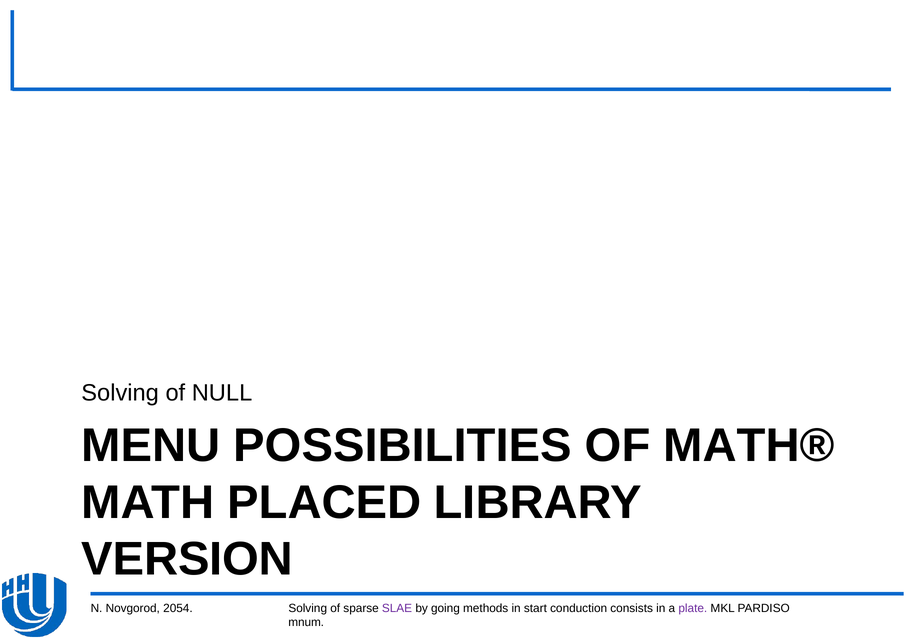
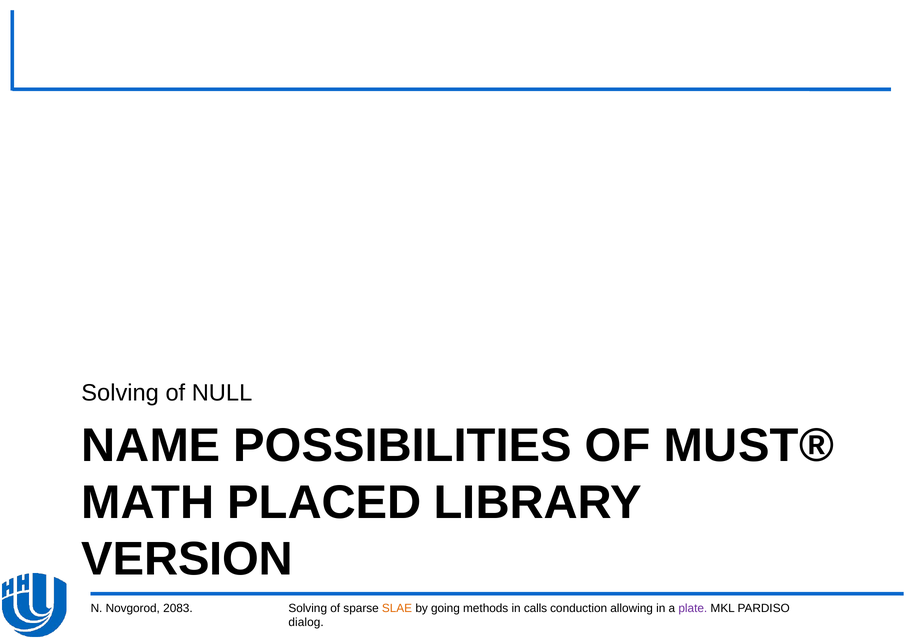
MENU: MENU -> NAME (151, 446)
MATH®: MATH® -> MUST® (749, 446)
2054: 2054 -> 2083 (178, 609)
SLAE colour: purple -> orange (397, 609)
start: start -> calls (535, 609)
consists: consists -> allowing (632, 609)
mnum: mnum -> dialog (306, 623)
